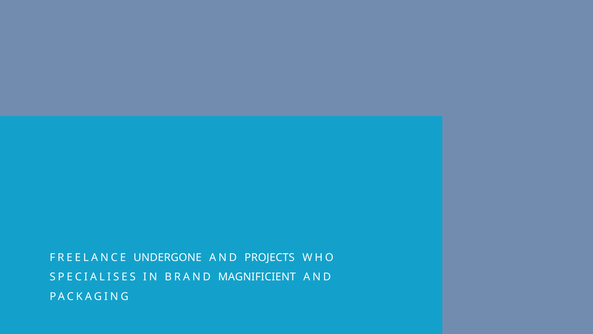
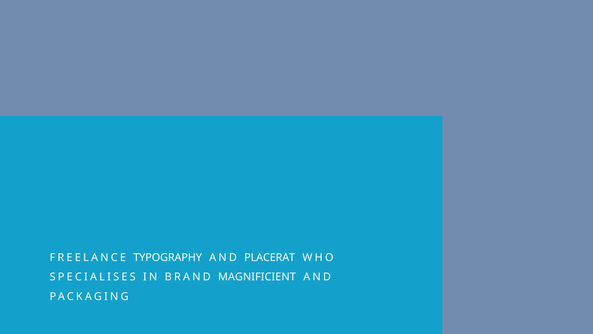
UNDERGONE: UNDERGONE -> TYPOGRAPHY (168, 257)
PROJECTS: PROJECTS -> PLACERAT (270, 257)
